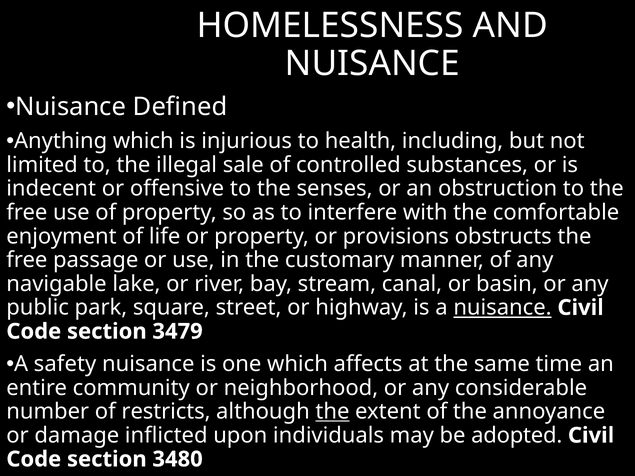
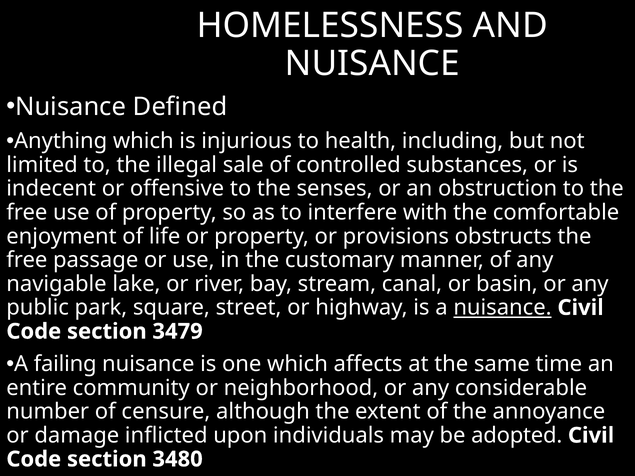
safety: safety -> failing (65, 364)
restricts: restricts -> censure (166, 412)
the underline: present -> none (332, 412)
